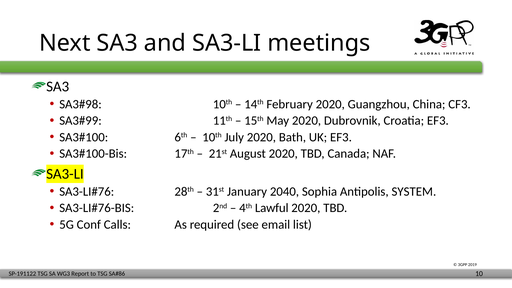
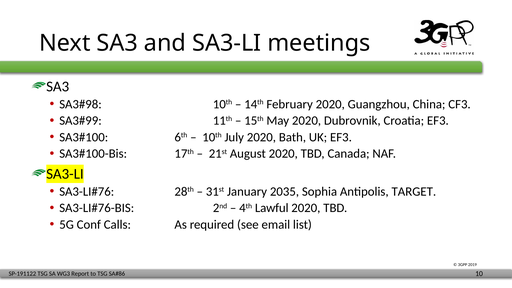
2040: 2040 -> 2035 (284, 192)
SYSTEM: SYSTEM -> TARGET (414, 192)
